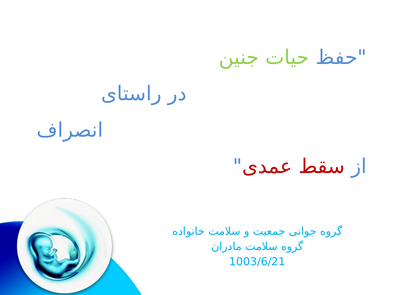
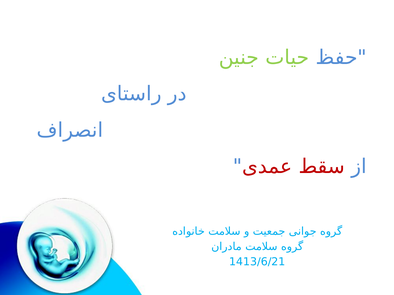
1003/6/21: 1003/6/21 -> 1413/6/21 (257, 262)
